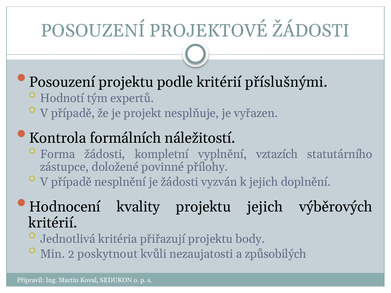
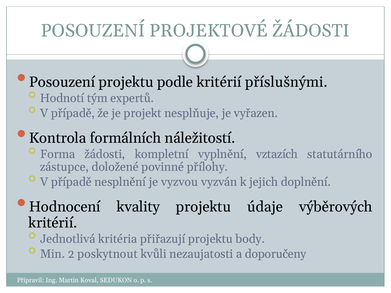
je žádosti: žádosti -> vyzvou (180, 182)
projektu jejich: jejich -> údaje (265, 207)
způsobilých: způsobilých -> doporučeny (276, 254)
